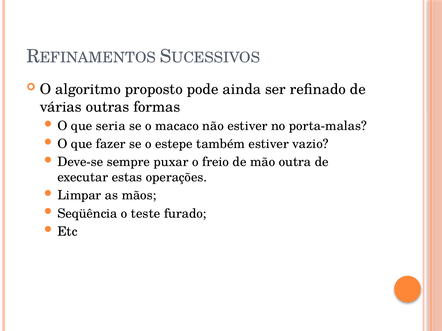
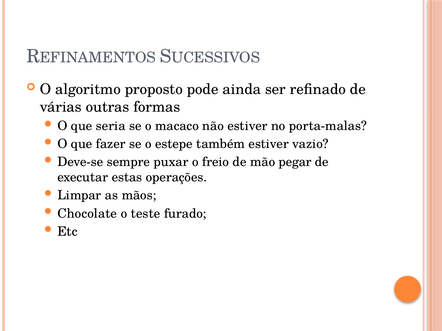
outra: outra -> pegar (295, 162)
Seqüência: Seqüência -> Chocolate (87, 214)
